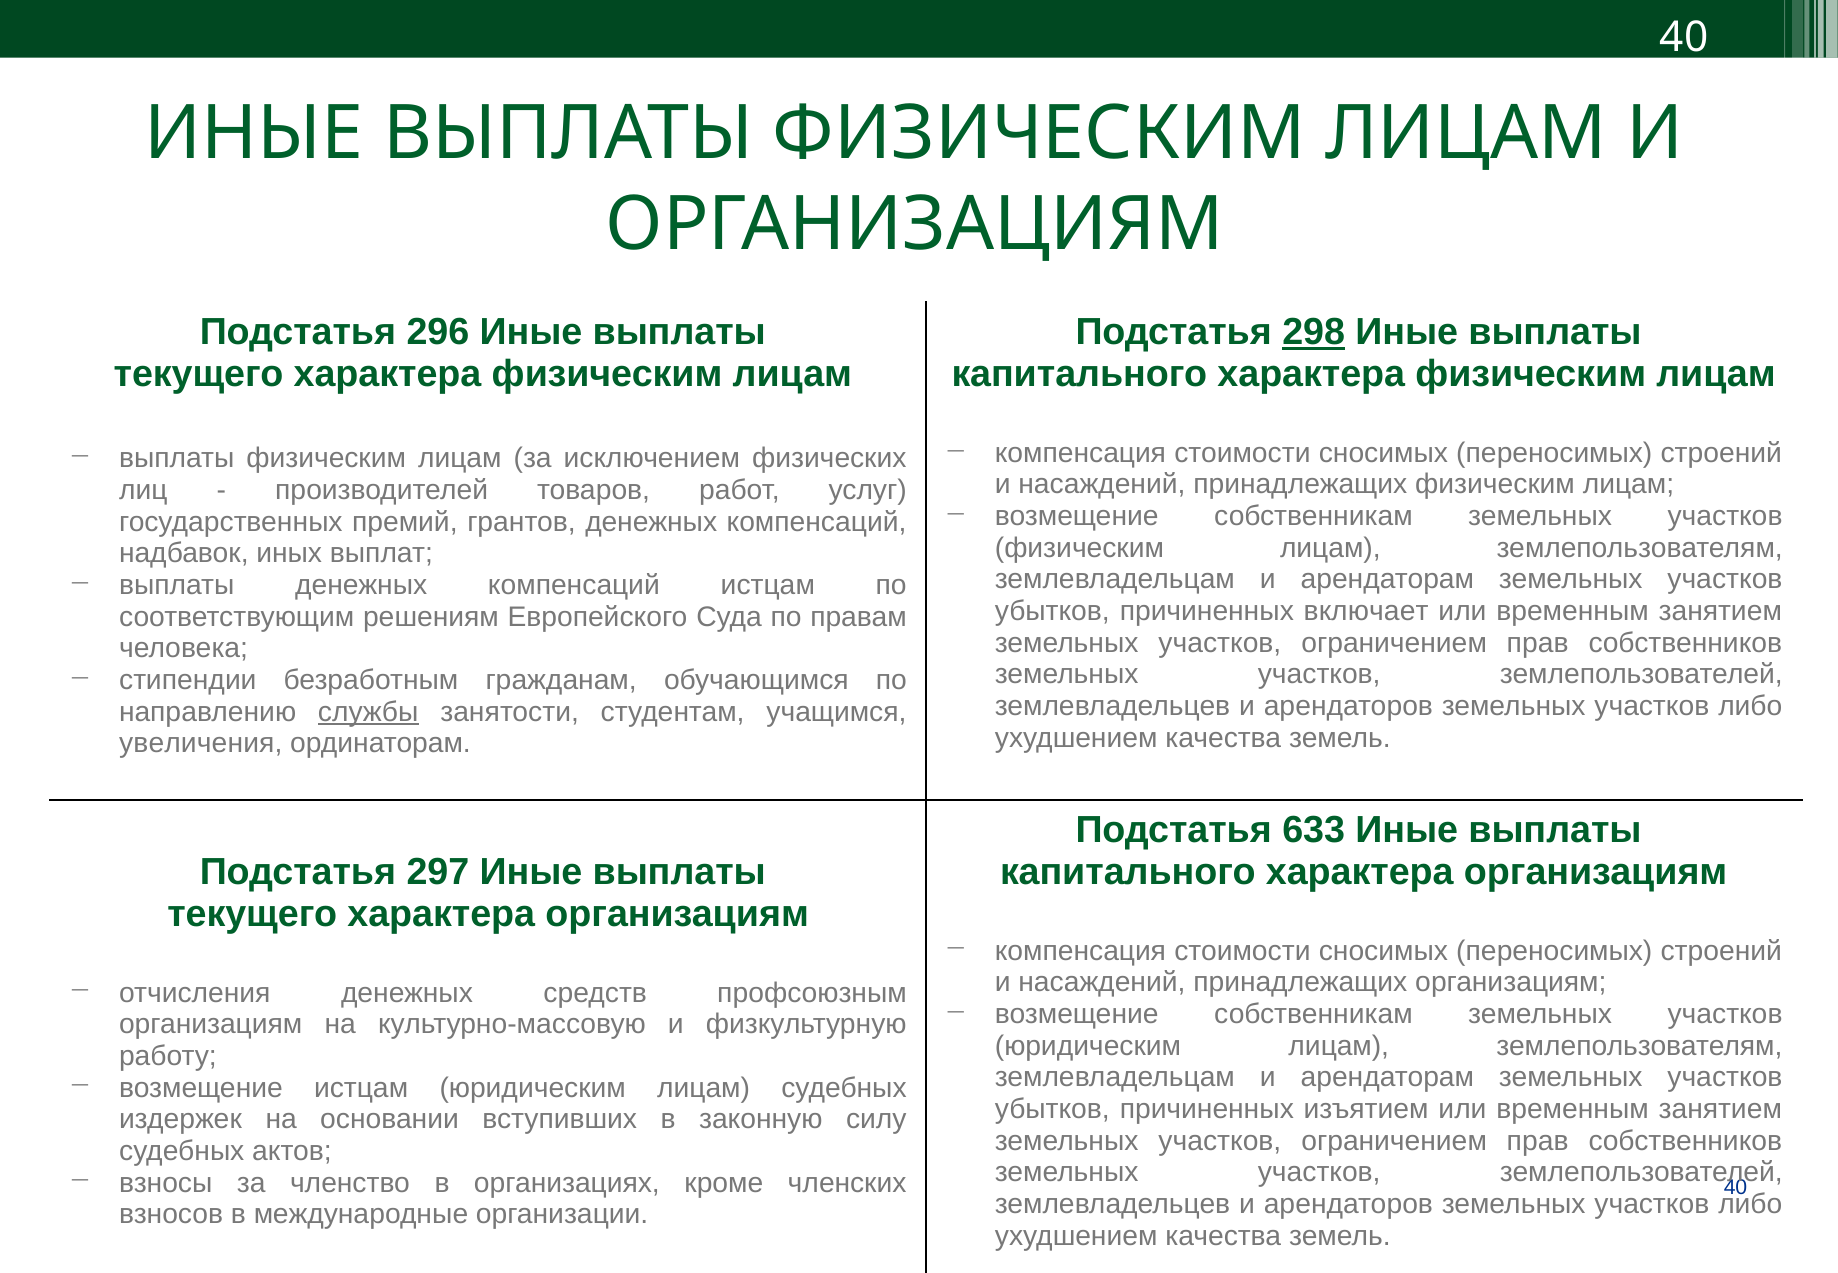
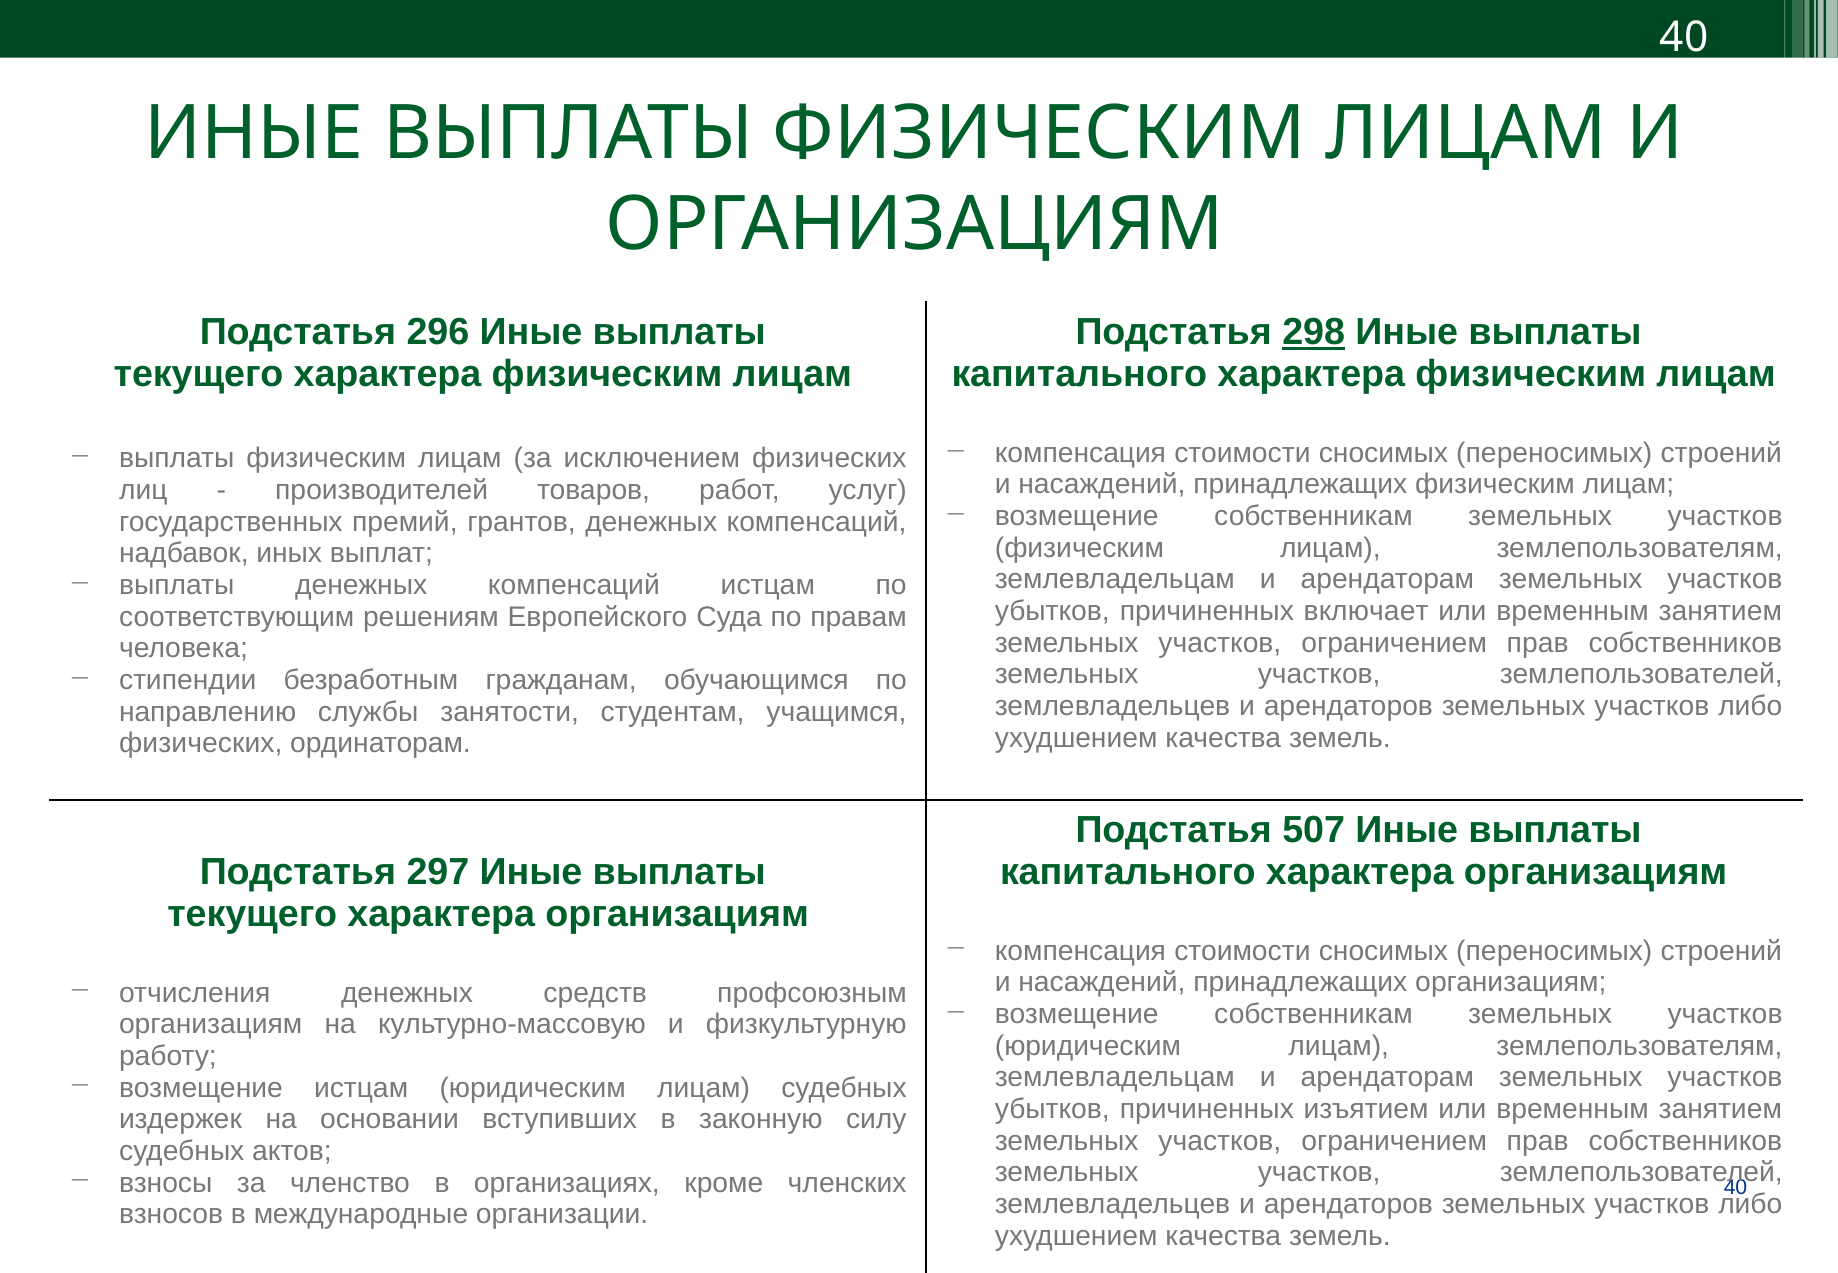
службы underline: present -> none (368, 712)
увеличения: увеличения -> физических (201, 743)
633: 633 -> 507 (1314, 830)
